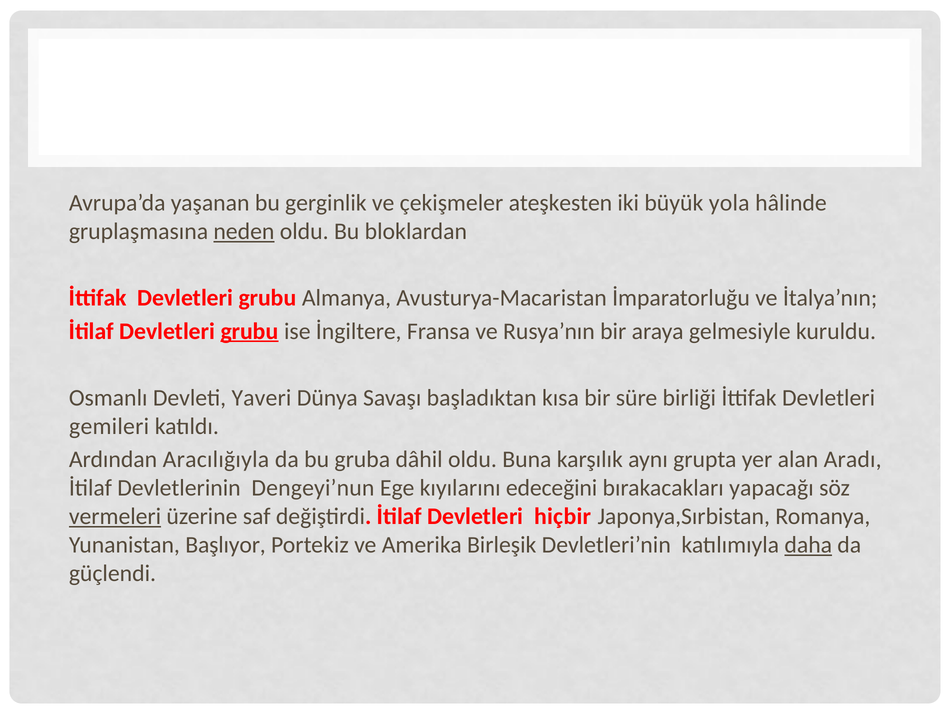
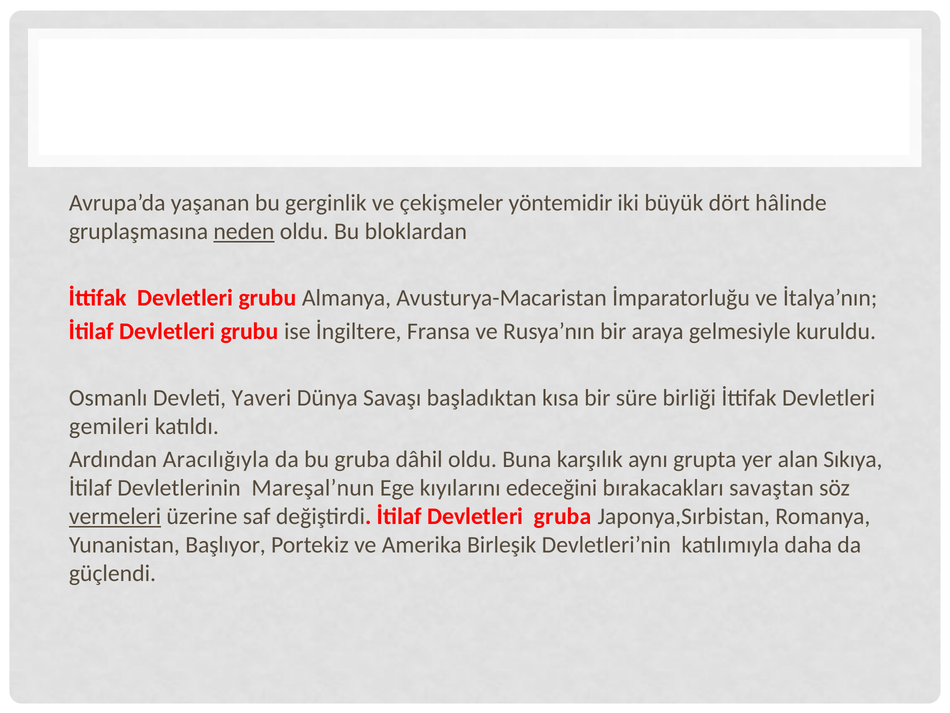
ateşkesten: ateşkesten -> yöntemidir (560, 203)
yola: yola -> dört (729, 203)
grubu underline: present -> none (249, 331)
Aradı: Aradı -> Sıkıya (853, 459)
Dengeyi’nun: Dengeyi’nun -> Mareşal’nun (313, 488)
yapacağı: yapacağı -> savaştan (771, 488)
Devletleri hiçbir: hiçbir -> gruba (563, 516)
daha underline: present -> none (808, 545)
